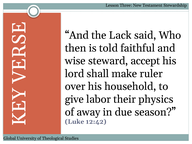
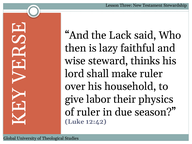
told: told -> lazy (108, 48)
accept: accept -> thinks (145, 61)
of away: away -> ruler (88, 112)
